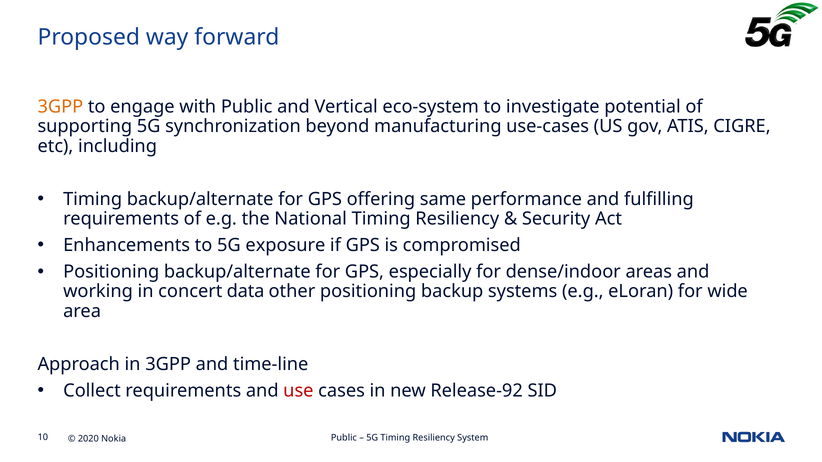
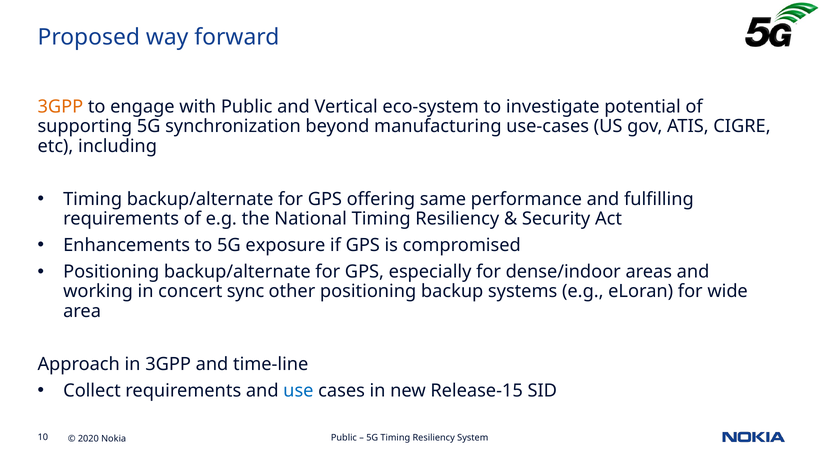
data: data -> sync (246, 292)
use colour: red -> blue (298, 391)
Release-92: Release-92 -> Release-15 (477, 391)
